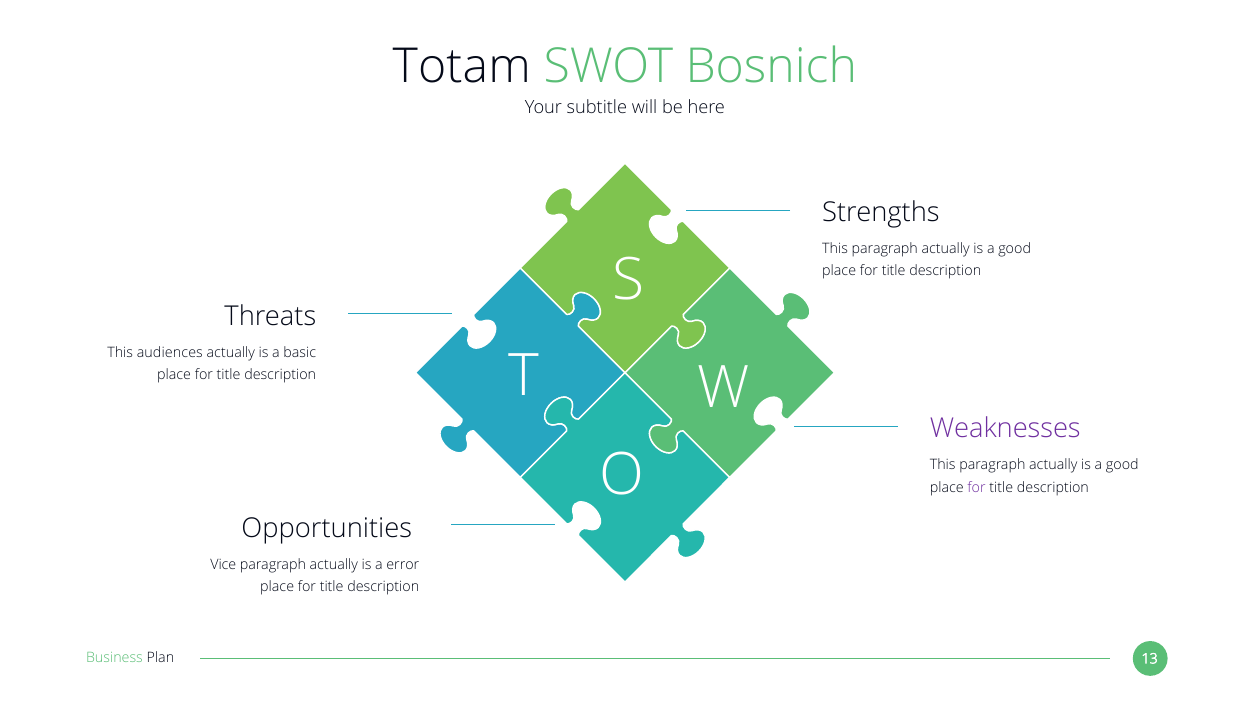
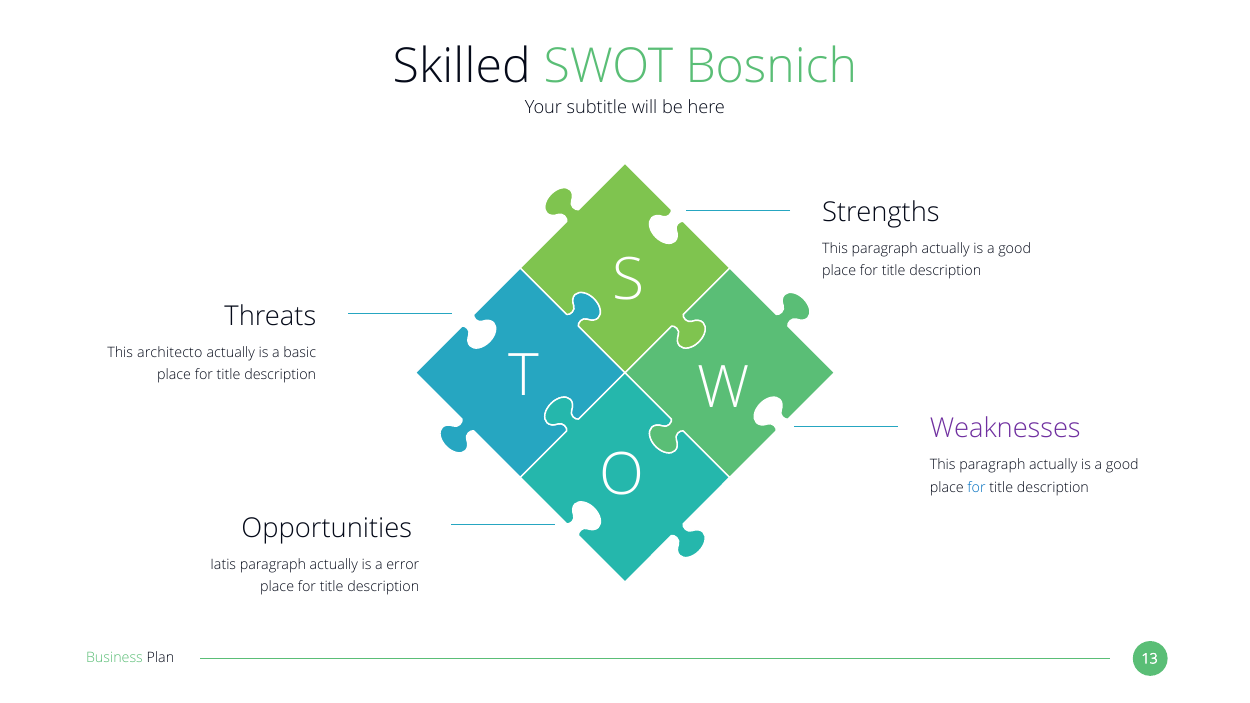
Totam: Totam -> Skilled (462, 66)
audiences: audiences -> architecto (170, 353)
for colour: purple -> blue (977, 488)
Vice: Vice -> Iatis (223, 565)
